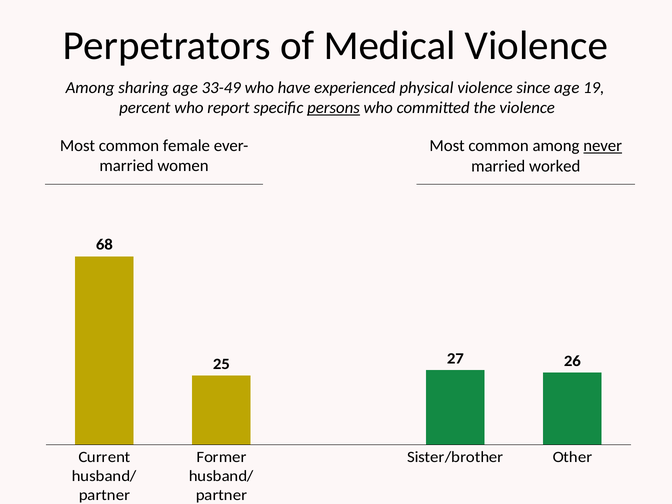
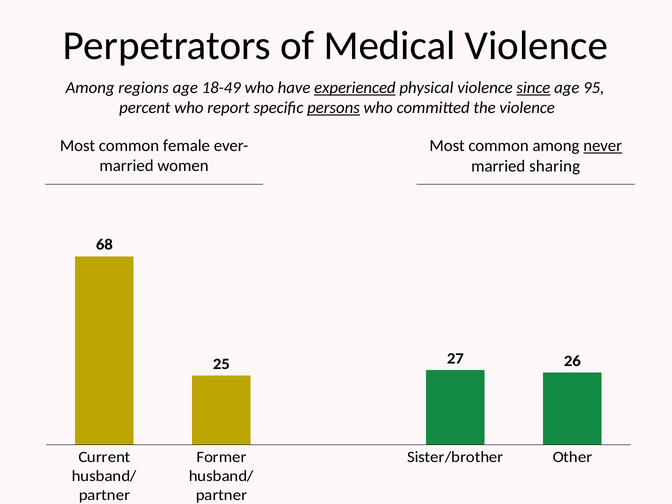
sharing: sharing -> regions (144, 88)
33-49: 33-49 -> 18-49 (221, 88)
experienced underline: none -> present (355, 88)
since underline: none -> present (533, 88)
19: 19 -> 95 (594, 88)
worked: worked -> sharing (555, 166)
